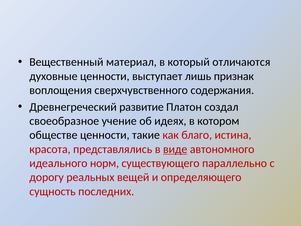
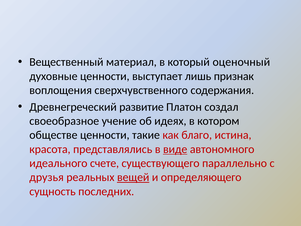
отличаются: отличаются -> оценочный (241, 62)
норм: норм -> счете (105, 163)
дорогу: дорогу -> друзья (47, 177)
вещей underline: none -> present (133, 177)
